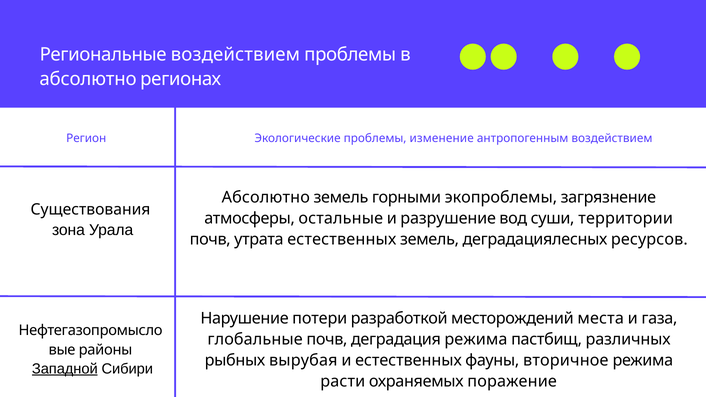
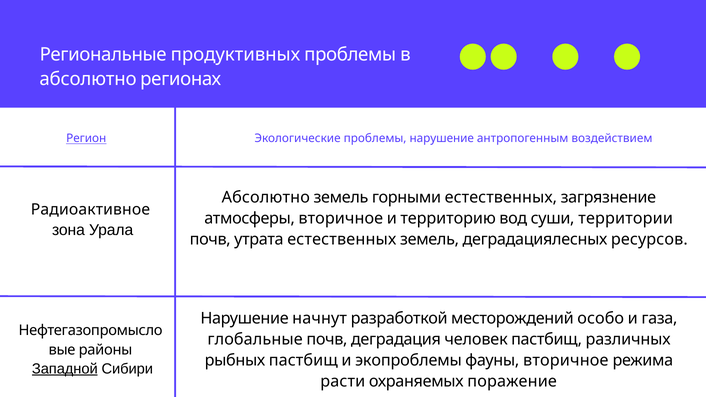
Региональные воздействием: воздействием -> продуктивных (235, 55)
Регион underline: none -> present (86, 139)
проблемы изменение: изменение -> нарушение (442, 139)
горными экопроблемы: экопроблемы -> естественных (501, 198)
Существования: Существования -> Радиоактивное (90, 210)
атмосферы остальные: остальные -> вторичное (341, 219)
разрушение: разрушение -> территорию (448, 219)
потери: потери -> начнут (320, 319)
места: места -> особо (601, 319)
деградация режима: режима -> человек (476, 340)
рыбных вырубая: вырубая -> пастбищ (303, 361)
и естественных: естественных -> экопроблемы (409, 361)
